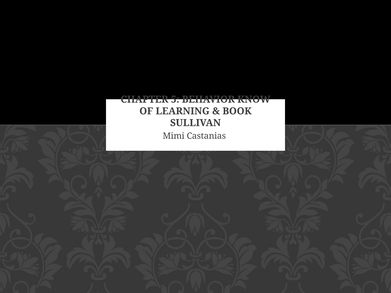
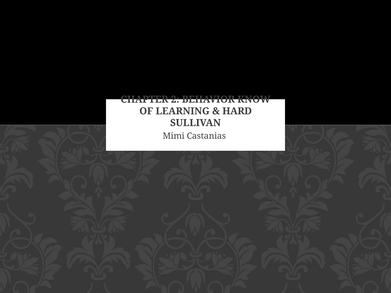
5: 5 -> 2 (175, 99)
BOOK: BOOK -> HARD (237, 111)
